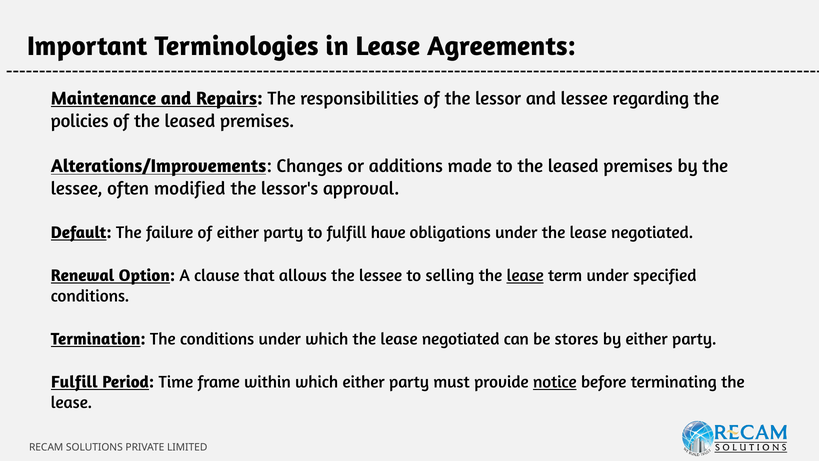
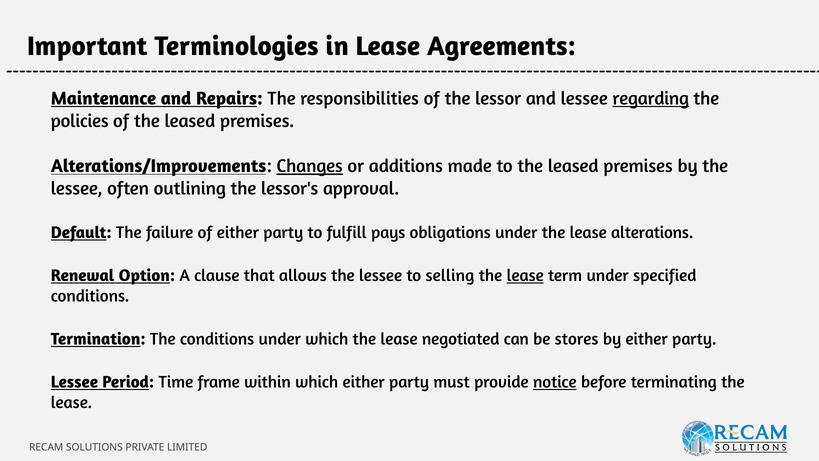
regarding underline: none -> present (651, 99)
Changes underline: none -> present (310, 166)
modified: modified -> outlining (190, 189)
have: have -> pays (388, 232)
under the lease negotiated: negotiated -> alterations (652, 232)
Fulfill: Fulfill -> Lessee (74, 382)
